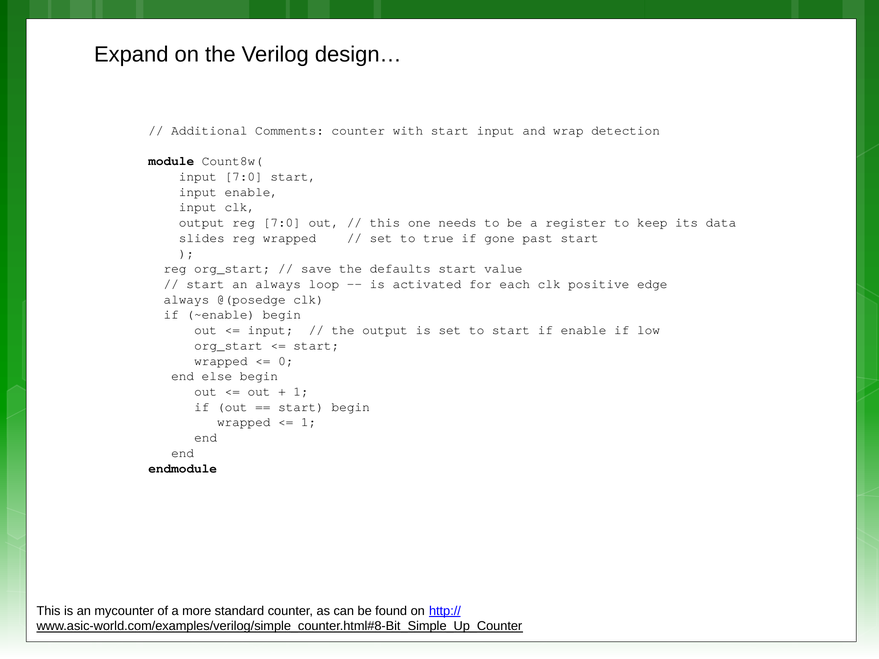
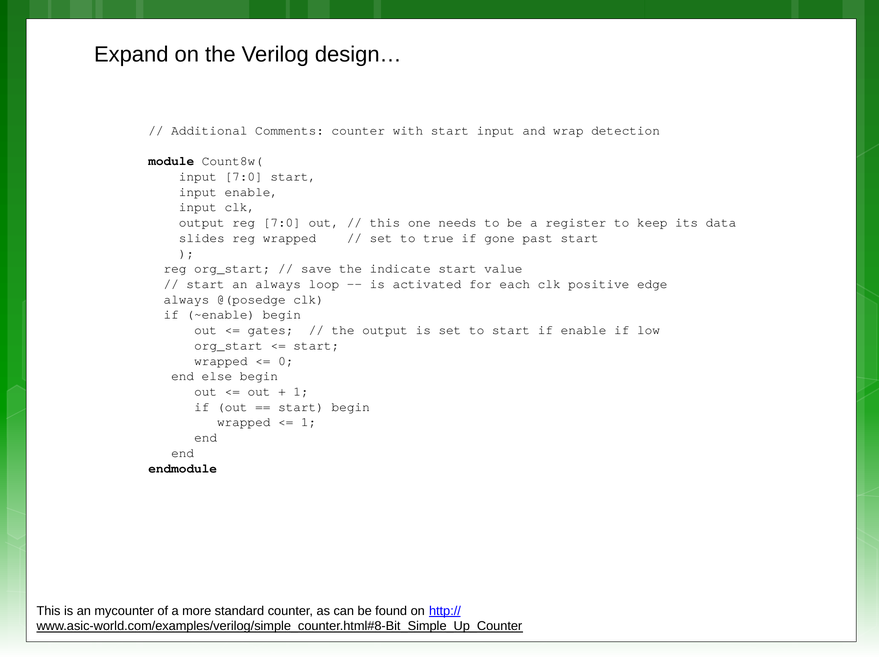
defaults: defaults -> indicate (400, 269)
input: input -> gates (271, 330)
